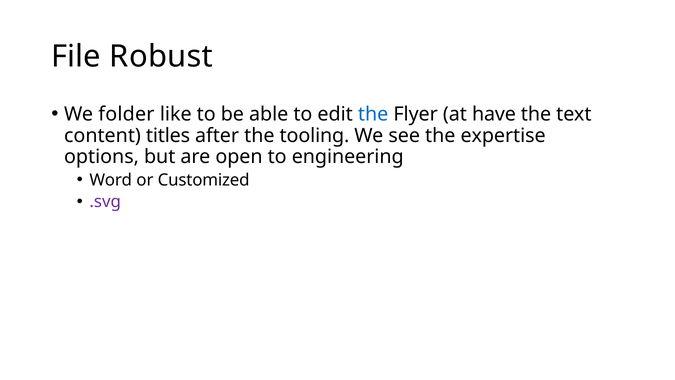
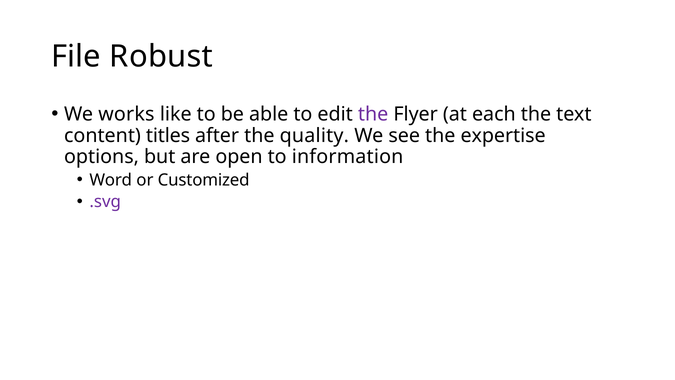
folder: folder -> works (126, 114)
the colour: blue -> purple (373, 114)
have: have -> each (494, 114)
tooling: tooling -> quality (314, 135)
engineering: engineering -> information (348, 157)
